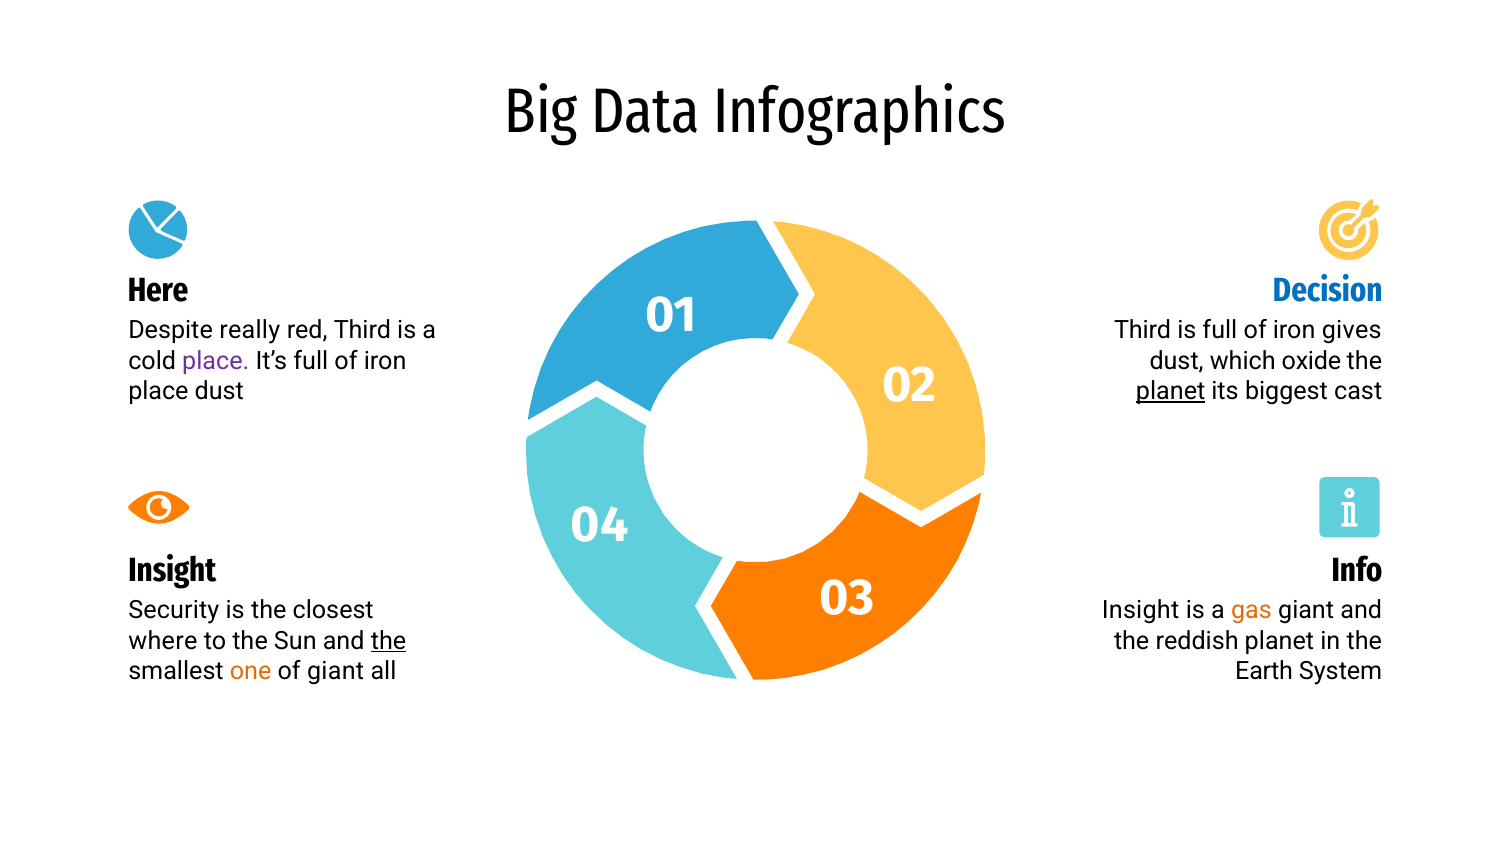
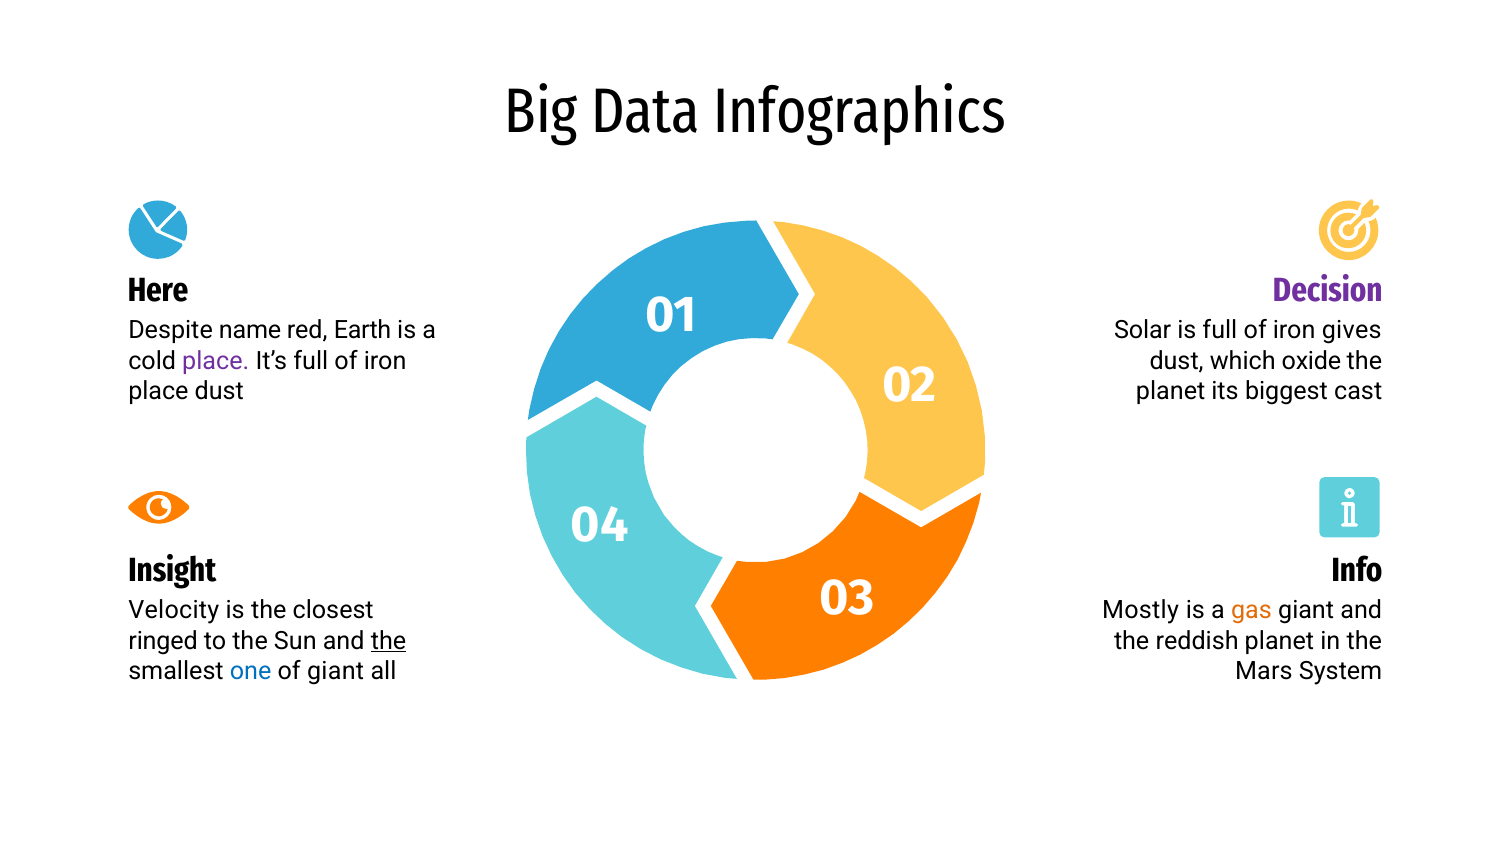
Decision colour: blue -> purple (1328, 290)
really: really -> name (250, 331)
red Third: Third -> Earth (363, 331)
Third: Third -> Solar (1143, 331)
planet underline: present -> none (1171, 391)
Security: Security -> Velocity (174, 610)
Insight: Insight -> Mostly (1141, 610)
where: where -> ringed (163, 641)
one colour: orange -> blue (251, 671)
Earth: Earth -> Mars (1264, 671)
